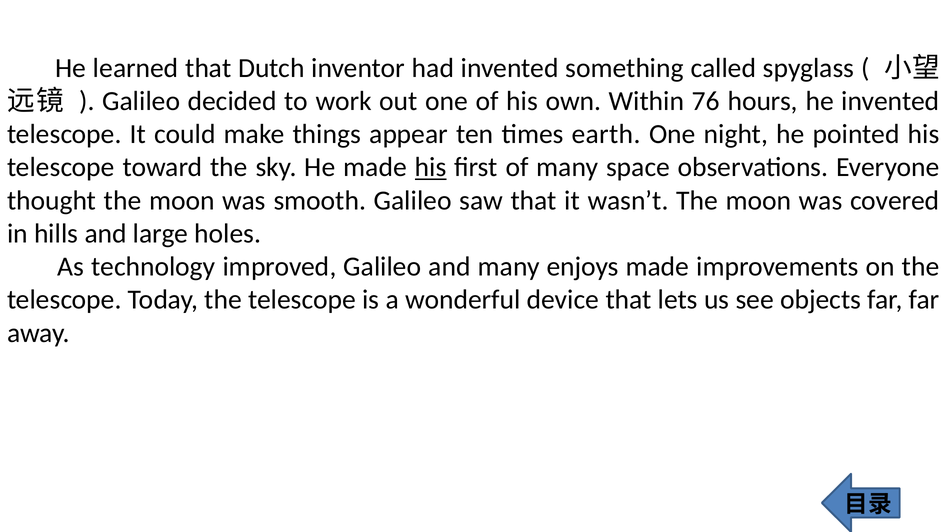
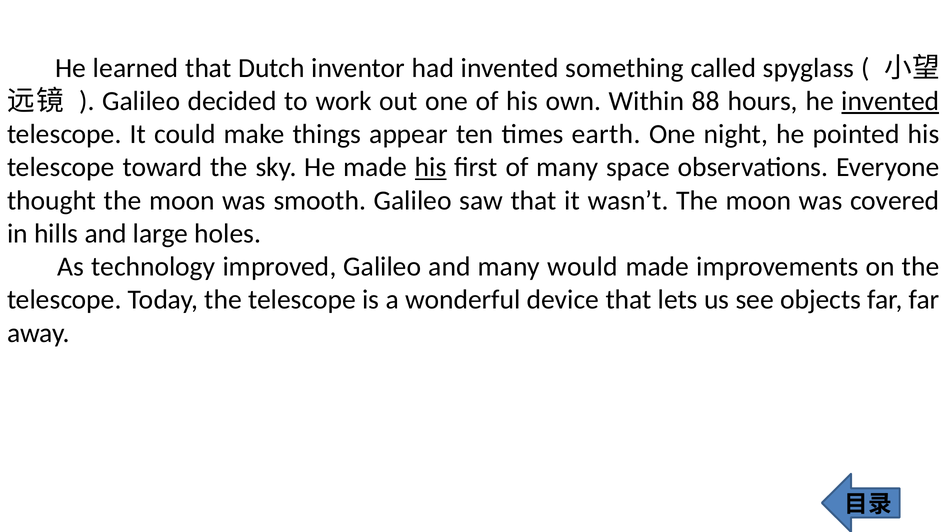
76: 76 -> 88 (706, 101)
invented underline: none -> present (890, 101)
enjoys: enjoys -> would (582, 267)
